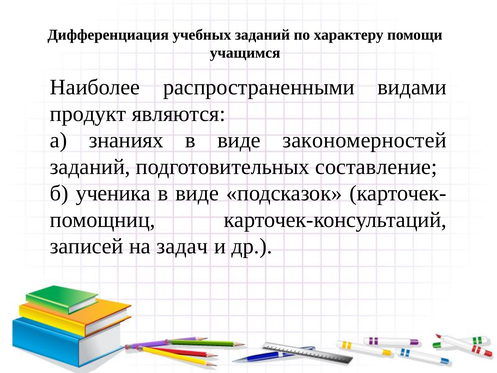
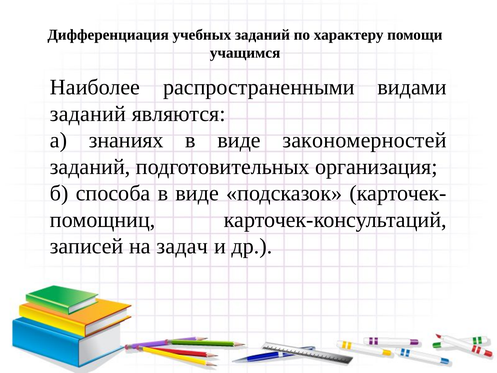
продукт: продукт -> заданий (88, 114)
составление: составление -> организация (376, 167)
ученика: ученика -> способа (113, 193)
